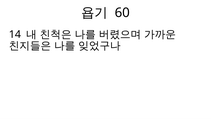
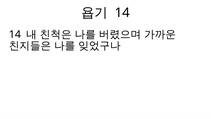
60: 60 -> 14 (122, 13)
